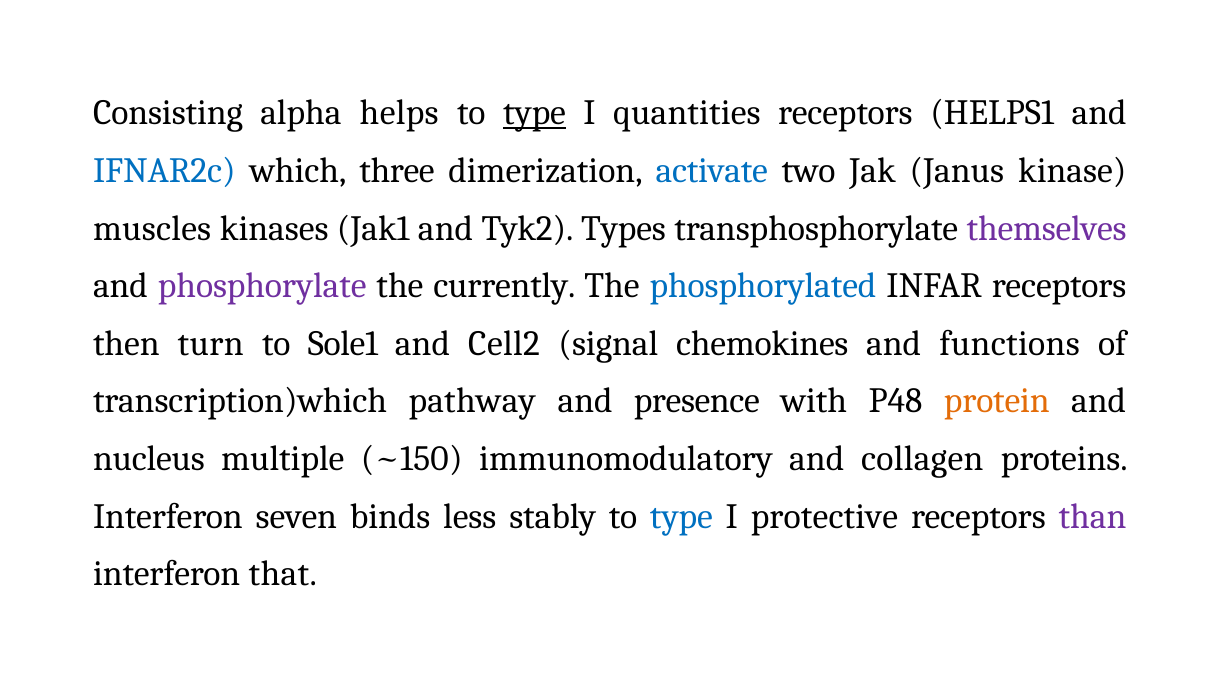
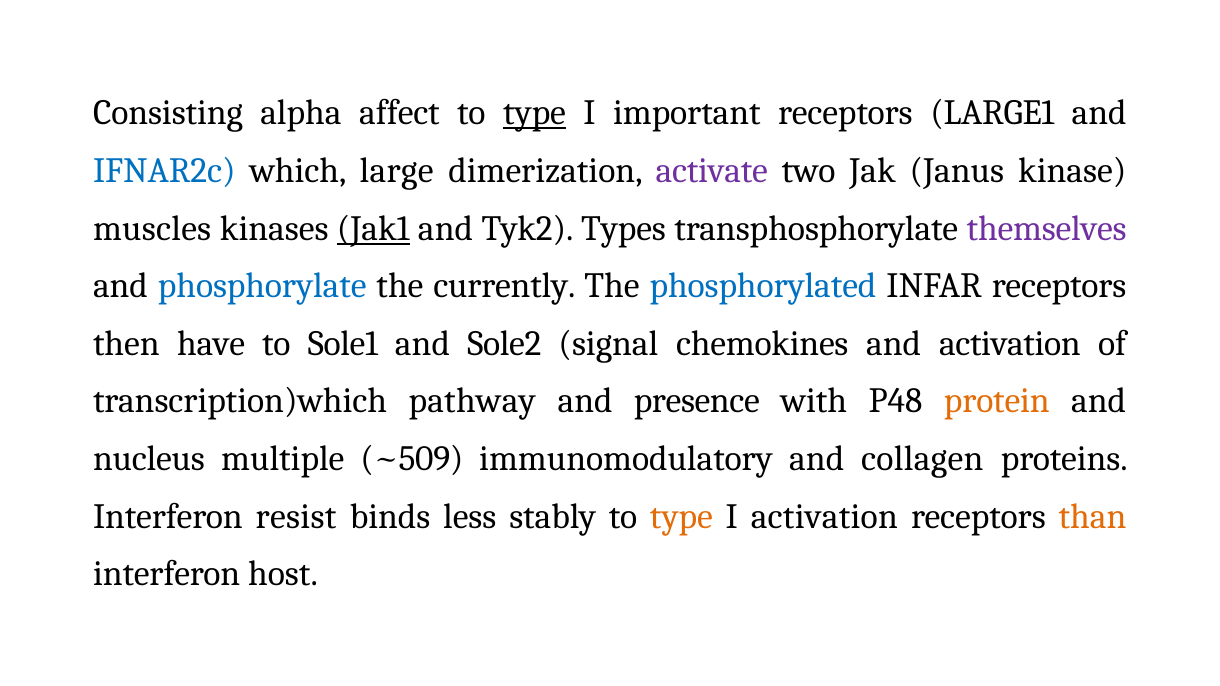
helps: helps -> affect (399, 113)
quantities: quantities -> important (687, 113)
HELPS1: HELPS1 -> LARGE1 (992, 113)
three: three -> large (397, 171)
activate colour: blue -> purple (712, 171)
Jak1 underline: none -> present (373, 228)
phosphorylate colour: purple -> blue (262, 286)
turn: turn -> have (211, 344)
Cell2: Cell2 -> Sole2 (504, 344)
and functions: functions -> activation (1010, 344)
~150: ~150 -> ~509 (412, 459)
seven: seven -> resist (296, 517)
type colour: blue -> orange (681, 517)
I protective: protective -> activation (824, 517)
than colour: purple -> orange (1093, 517)
that: that -> host (283, 574)
